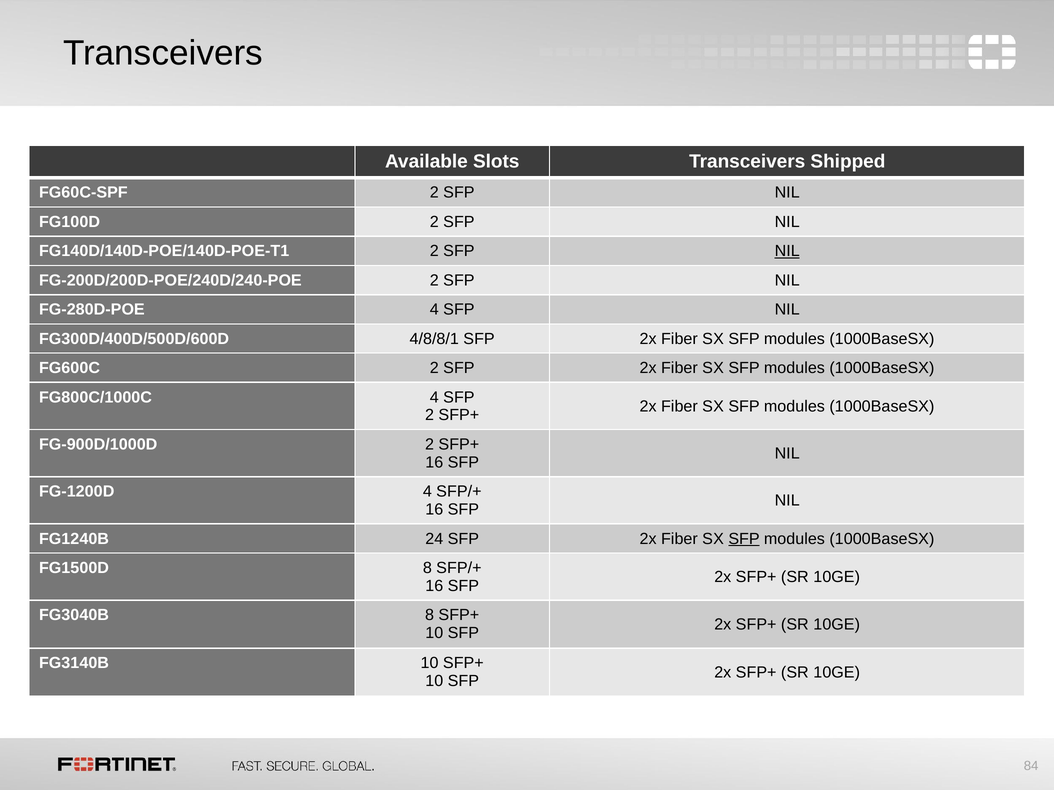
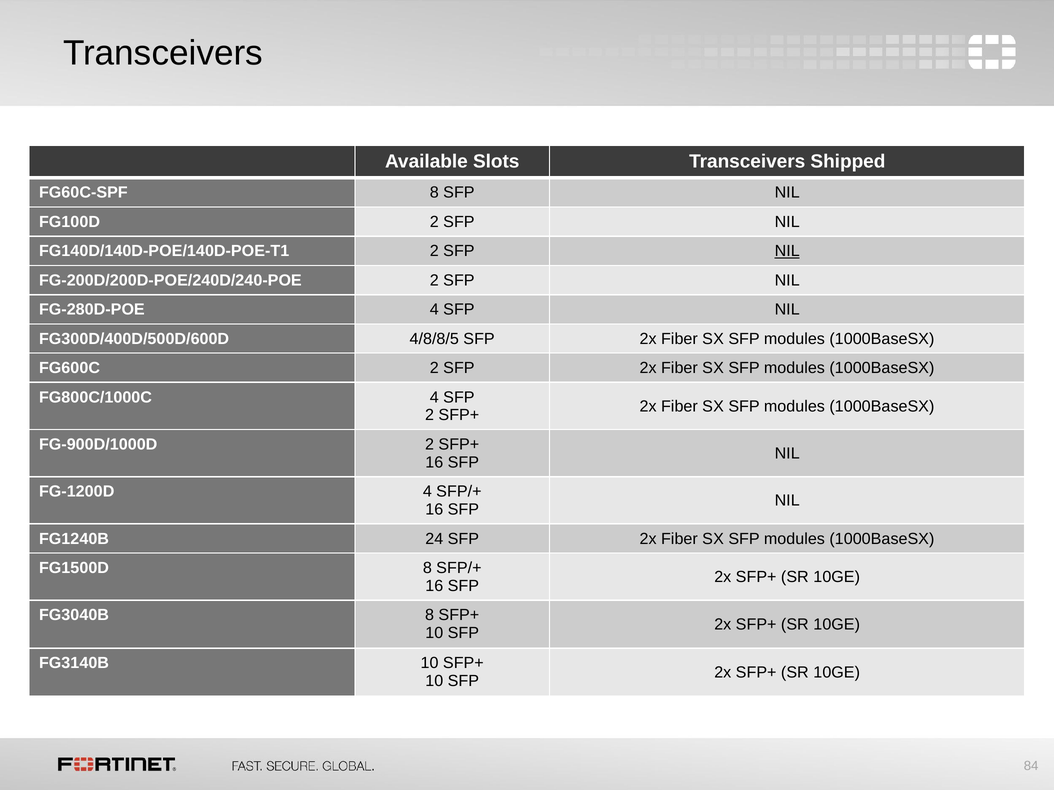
FG60C-SPF 2: 2 -> 8 (434, 193)
4/8/8/1: 4/8/8/1 -> 4/8/8/5 (434, 339)
SFP underline: present -> none (744, 539)
